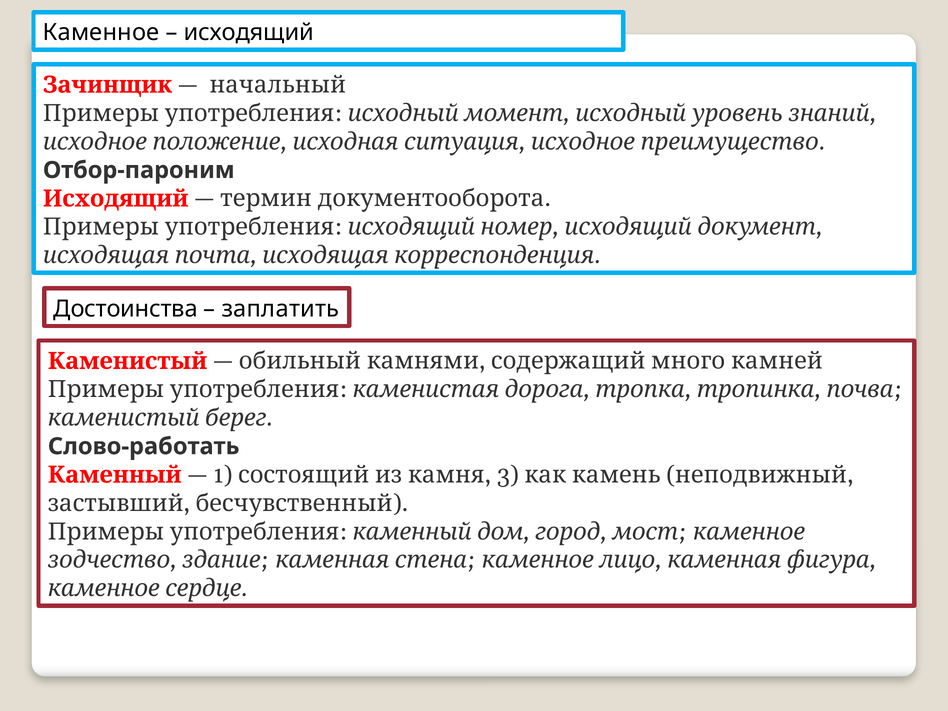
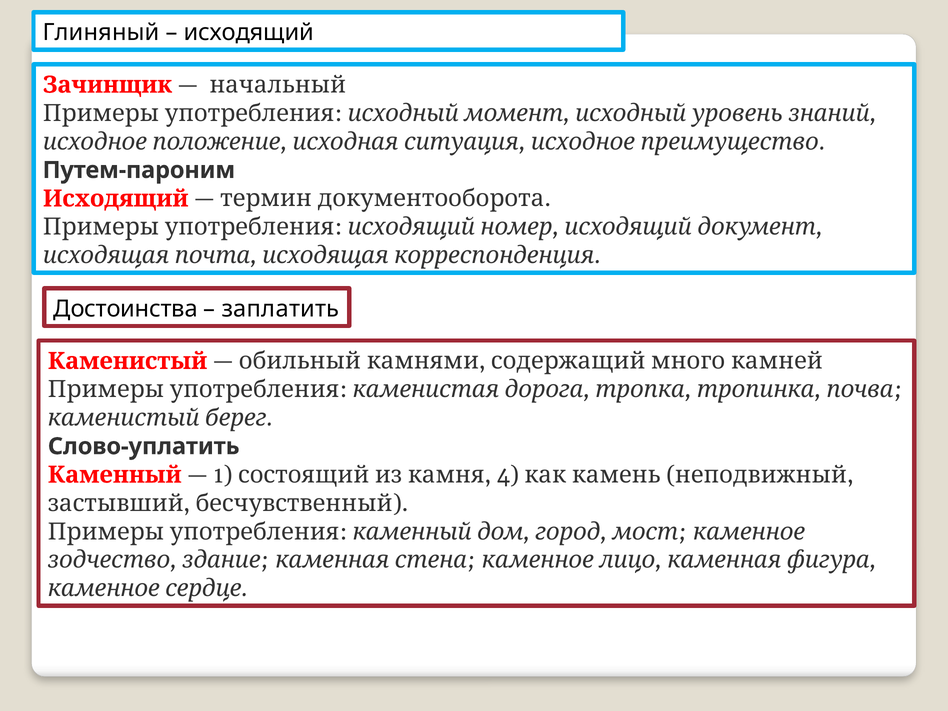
Каменное: Каменное -> Глиняный (101, 33)
Отбор-пароним: Отбор-пароним -> Путем-пароним (139, 170)
Слово-работать: Слово-работать -> Слово-уплатить (144, 446)
3: 3 -> 4 (508, 475)
